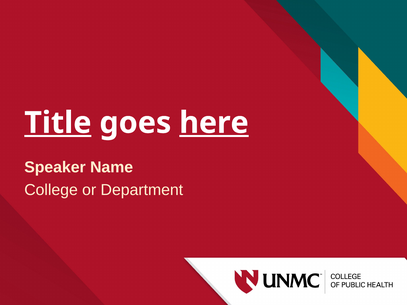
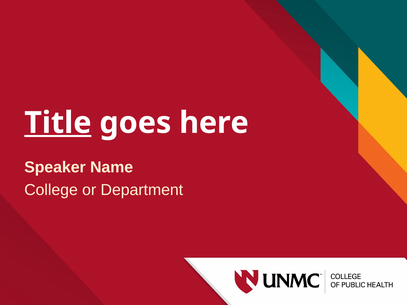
here underline: present -> none (214, 123)
